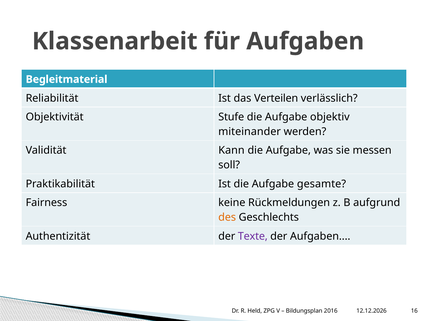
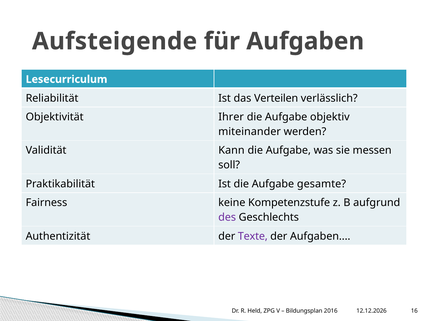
Klassenarbeit: Klassenarbeit -> Aufsteigende (115, 41)
Begleitmaterial: Begleitmaterial -> Lesecurriculum (67, 79)
Stufe: Stufe -> Ihrer (231, 117)
Rückmeldungen: Rückmeldungen -> Kompetenzstufe (289, 203)
des colour: orange -> purple (227, 217)
